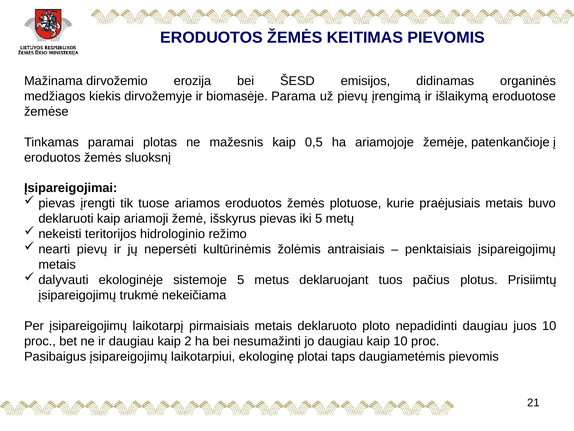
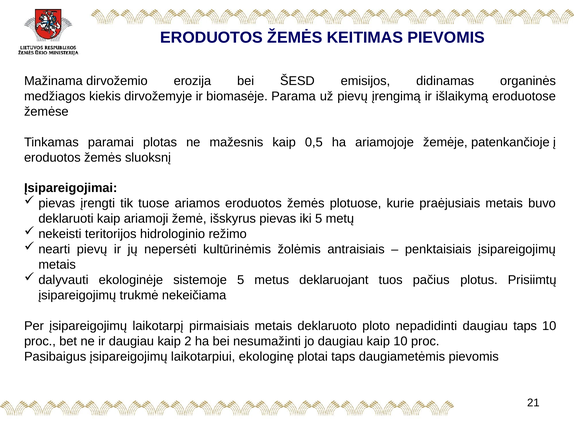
daugiau juos: juos -> taps (525, 326)
